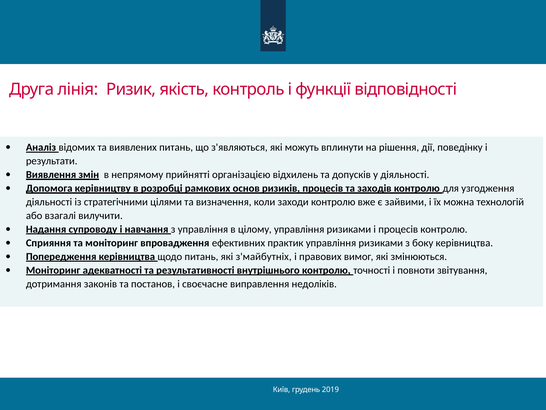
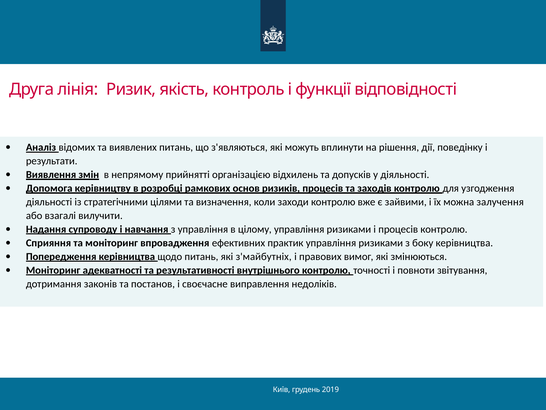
технологій: технологій -> залучення (500, 202)
